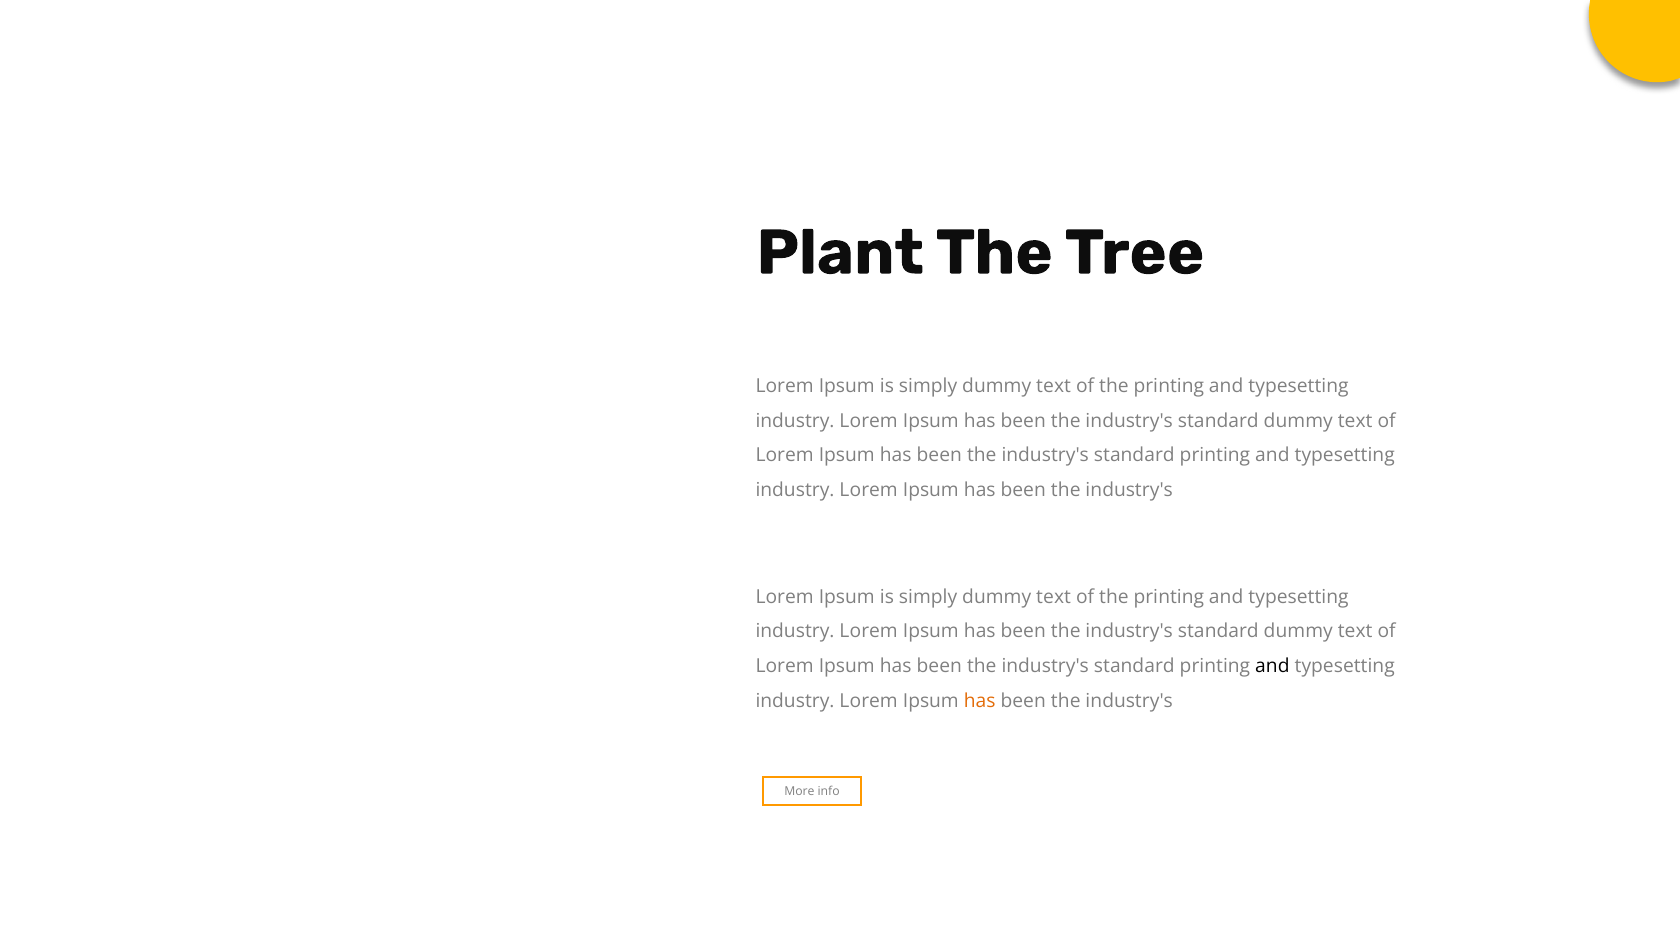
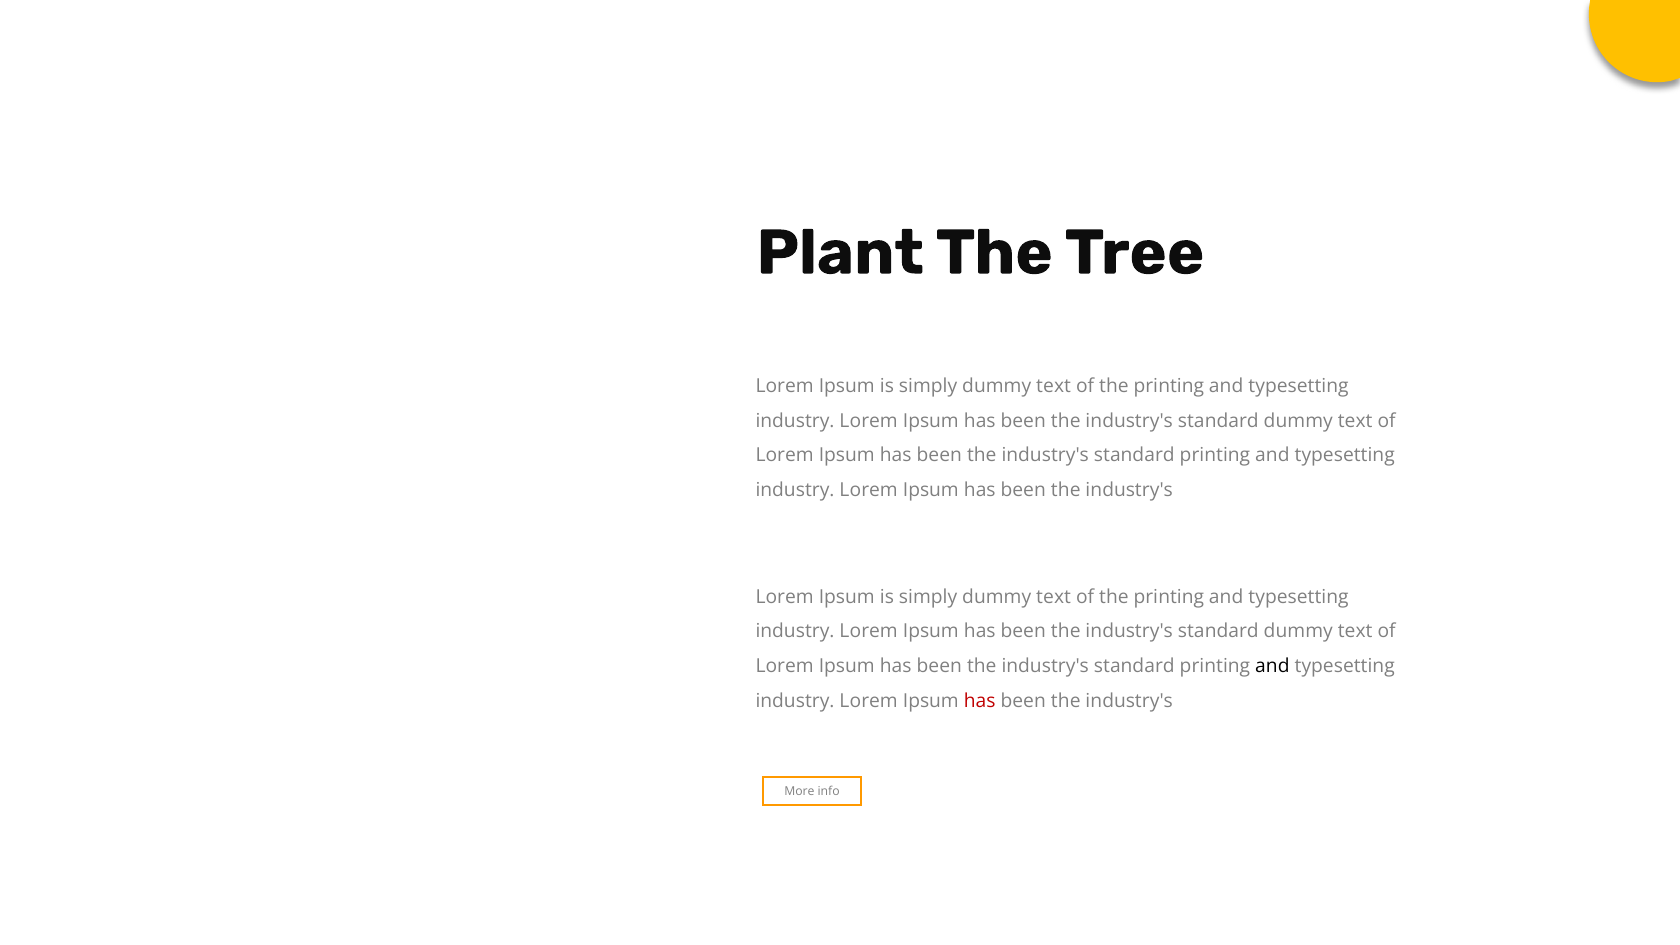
has colour: orange -> red (980, 701)
